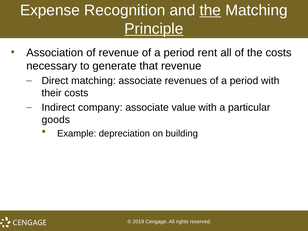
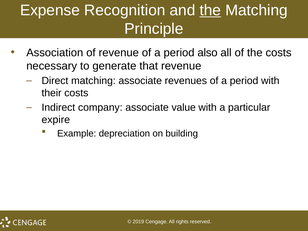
Principle underline: present -> none (154, 29)
rent: rent -> also (208, 53)
goods: goods -> expire (56, 120)
